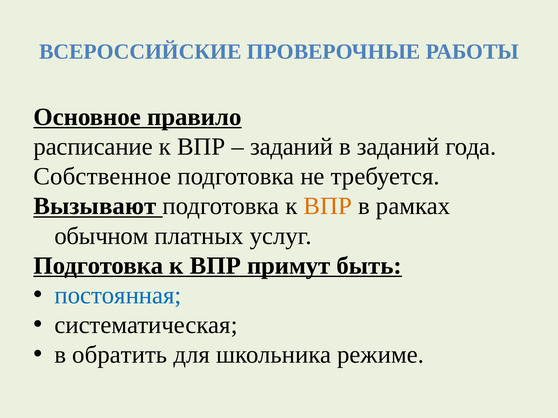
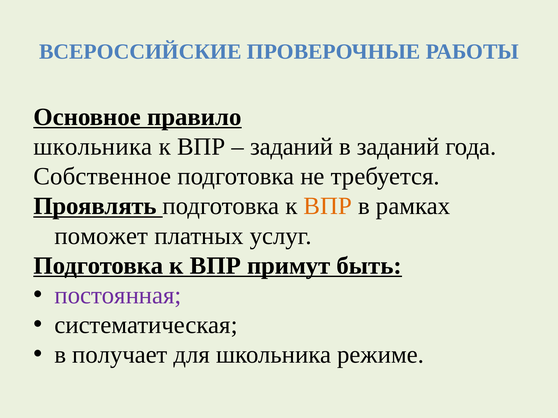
расписание: расписание -> школьника (93, 147)
Вызывают: Вызывают -> Проявлять (95, 206)
обычном: обычном -> поможет (101, 236)
постоянная colour: blue -> purple (118, 296)
обратить: обратить -> получает (120, 355)
